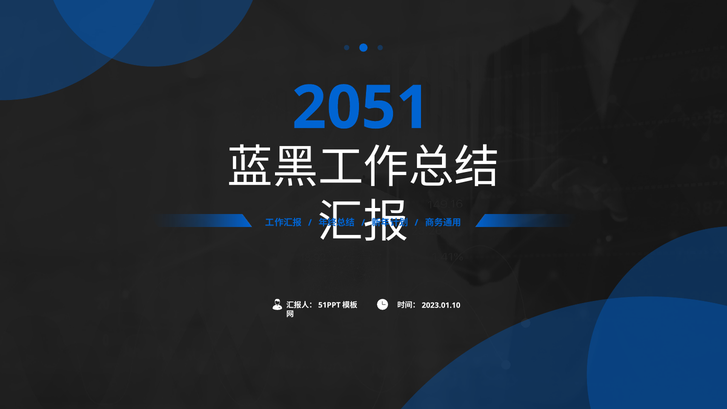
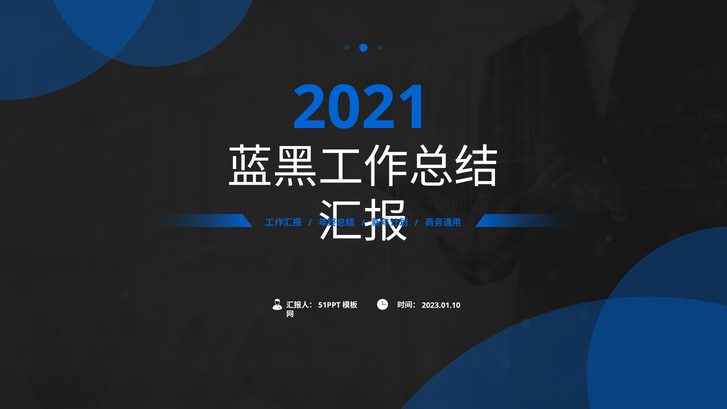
2051: 2051 -> 2021 (361, 108)
